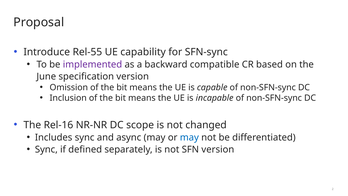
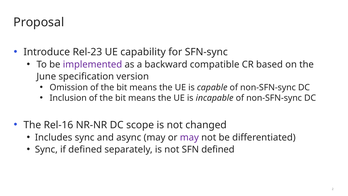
Rel-55: Rel-55 -> Rel-23 (87, 52)
may colour: blue -> purple (189, 137)
SFN version: version -> defined (218, 149)
